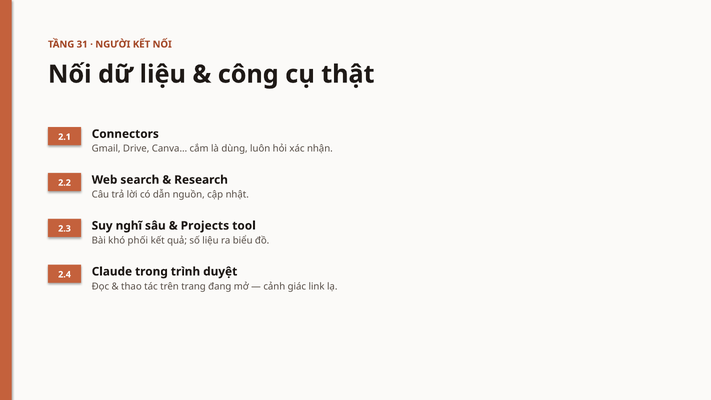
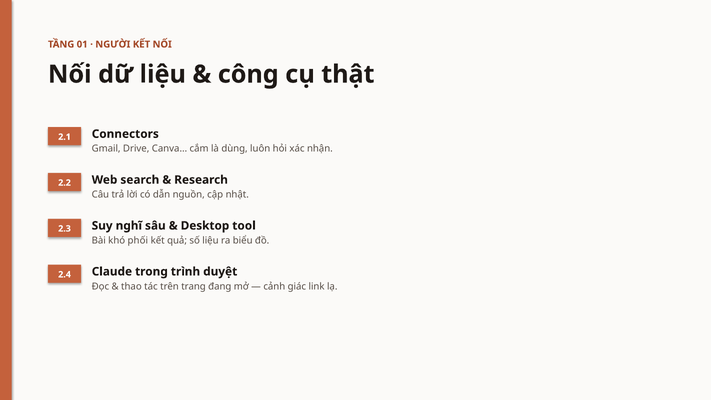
31: 31 -> 01 (82, 44)
Projects: Projects -> Desktop (205, 226)
